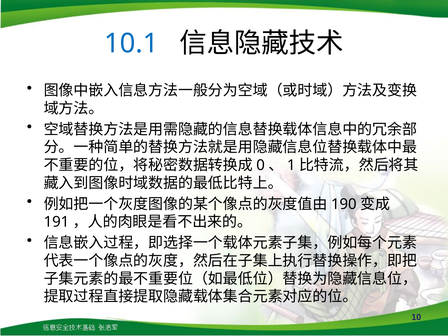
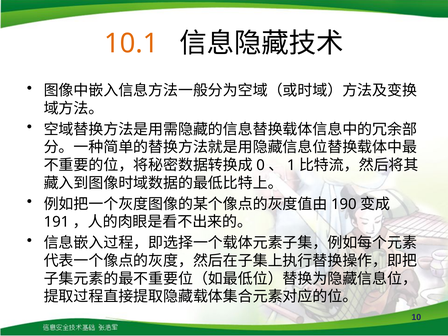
10.1 colour: blue -> orange (131, 43)
